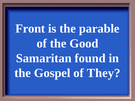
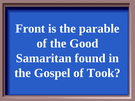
They: They -> Took (104, 73)
